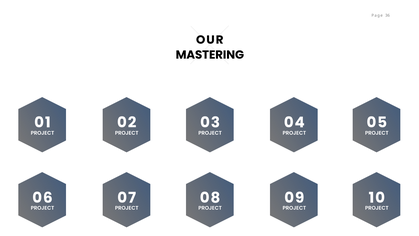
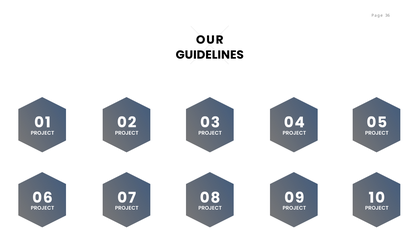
MASTERING: MASTERING -> GUIDELINES (210, 55)
